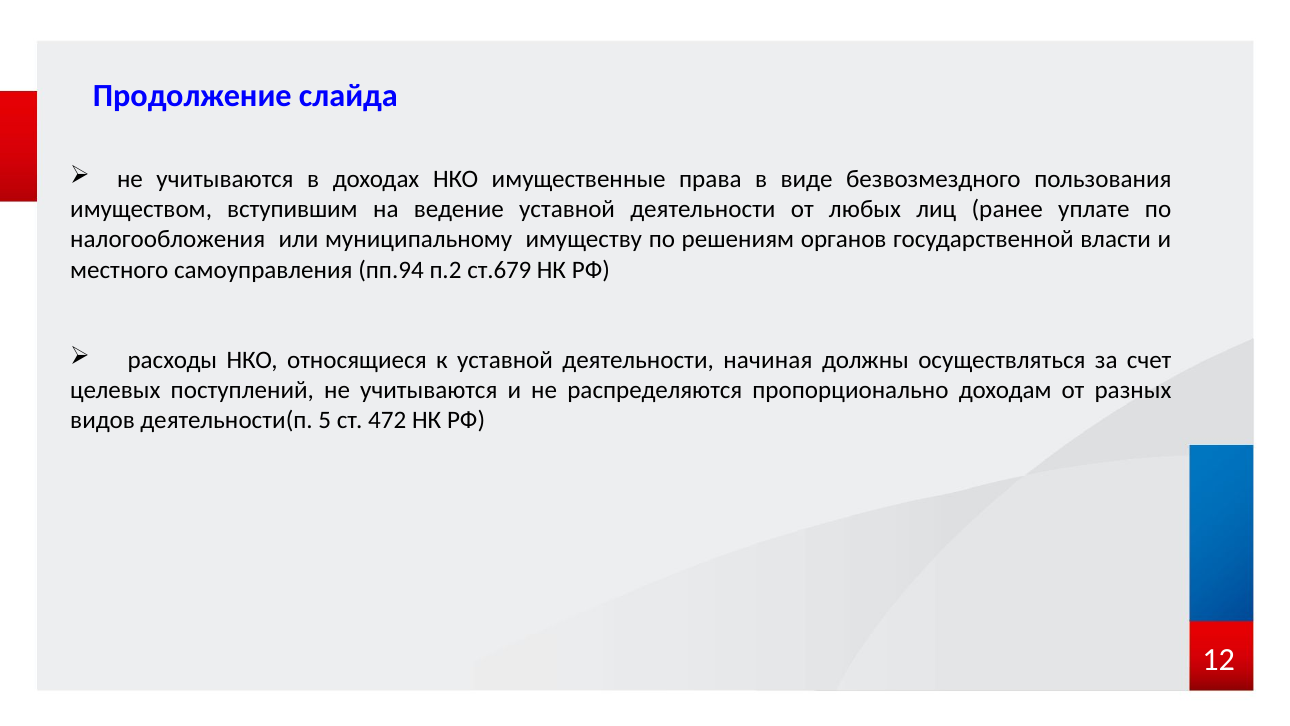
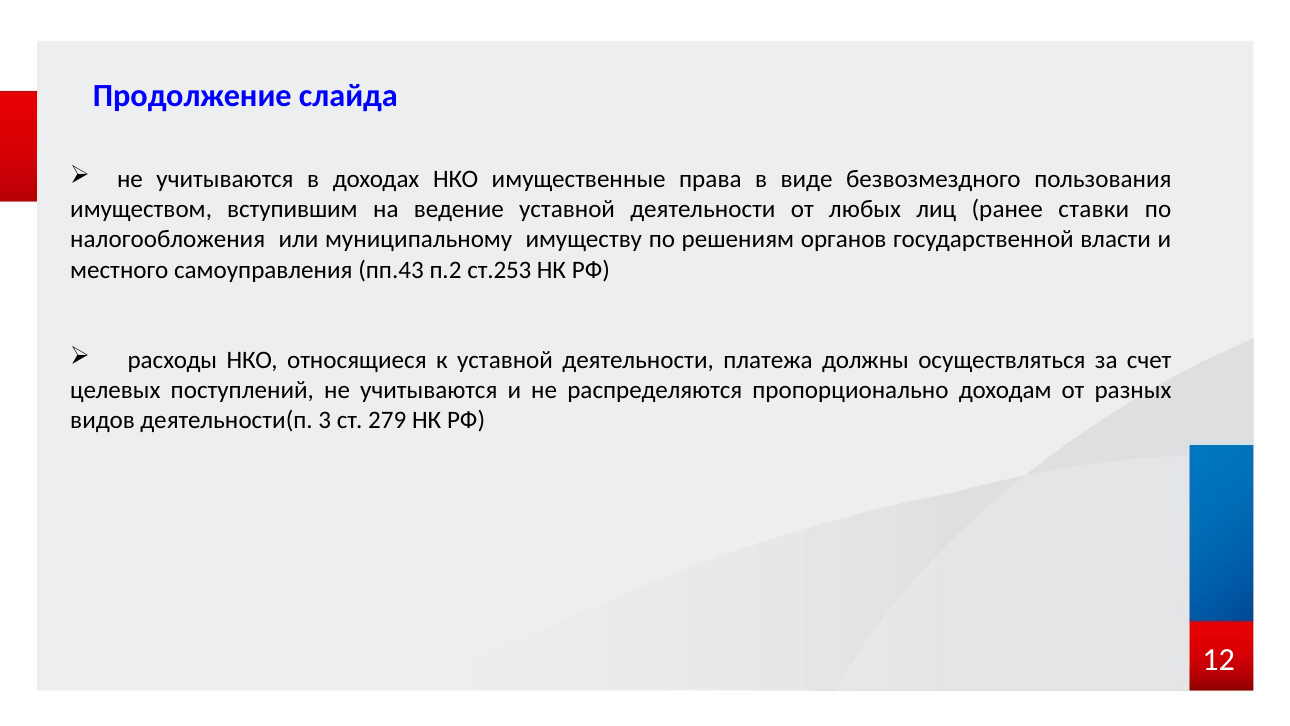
уплате: уплате -> ставки (1094, 209)
пп.94: пп.94 -> пп.43 (391, 270)
ст.679: ст.679 -> ст.253 (499, 270)
начиная: начиная -> платежа (768, 360)
5: 5 -> 3 (325, 420)
472: 472 -> 279 (387, 420)
